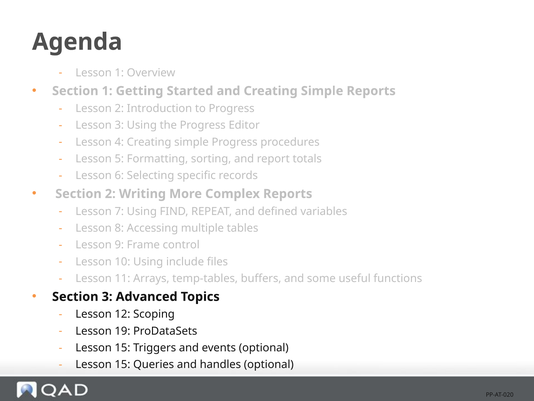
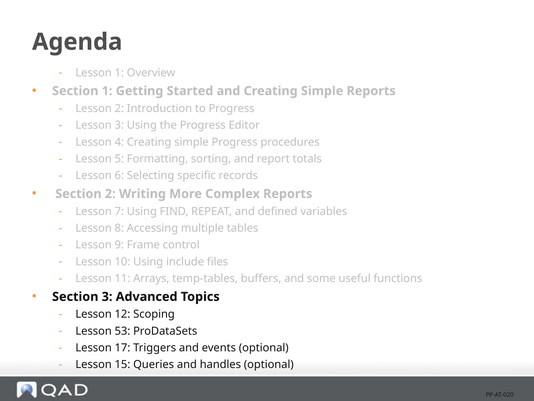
19: 19 -> 53 (122, 331)
15: 15 -> 17 (122, 347)
